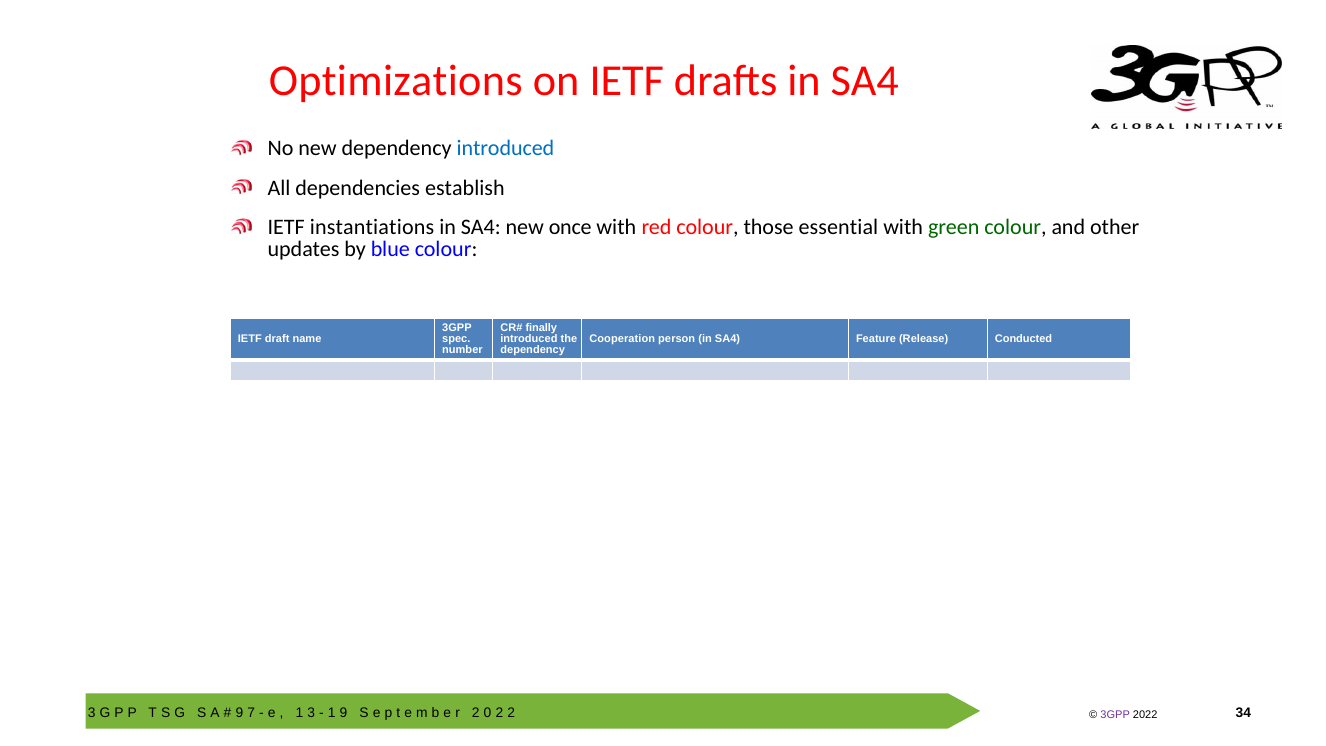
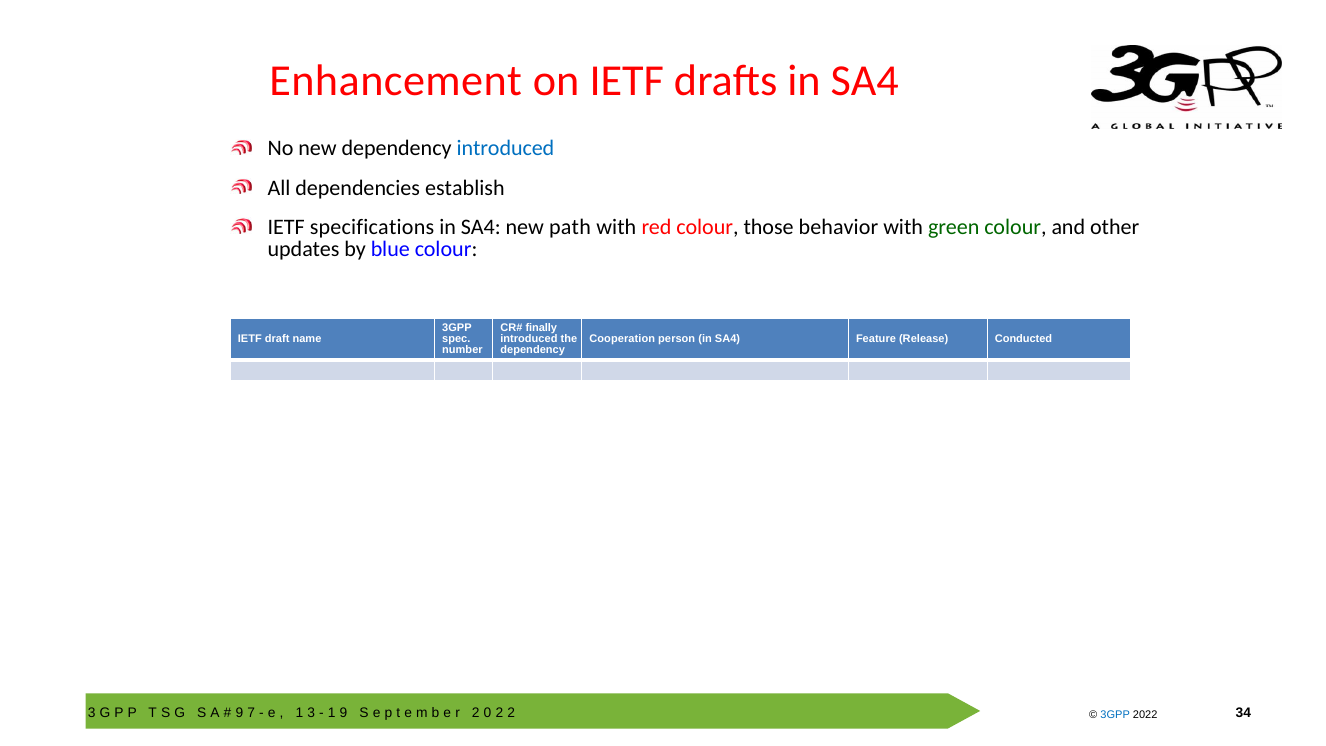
Optimizations: Optimizations -> Enhancement (396, 81)
instantiations: instantiations -> specifications (372, 227)
once: once -> path (570, 227)
essential: essential -> behavior (838, 227)
3GPP colour: purple -> blue (1115, 715)
